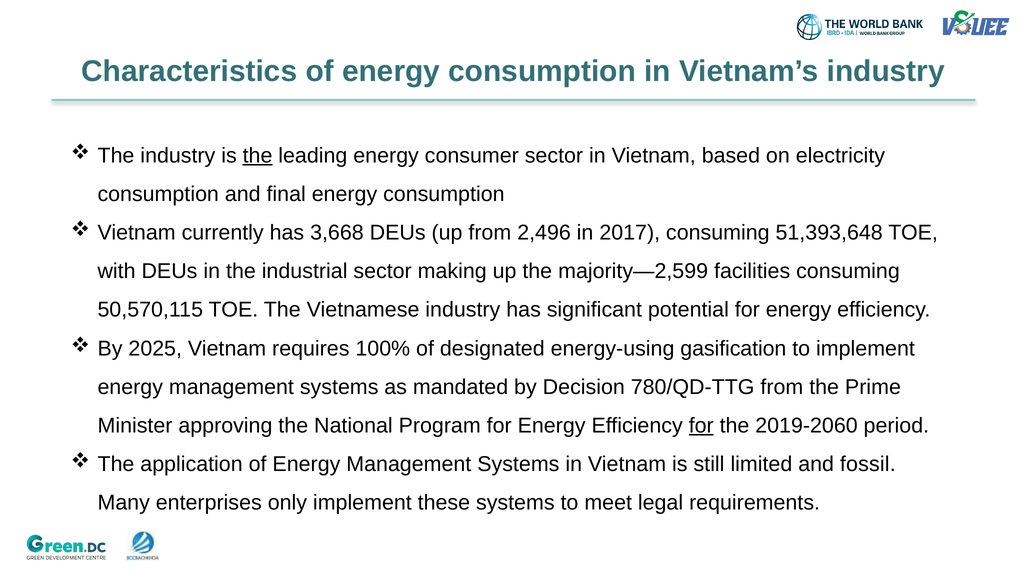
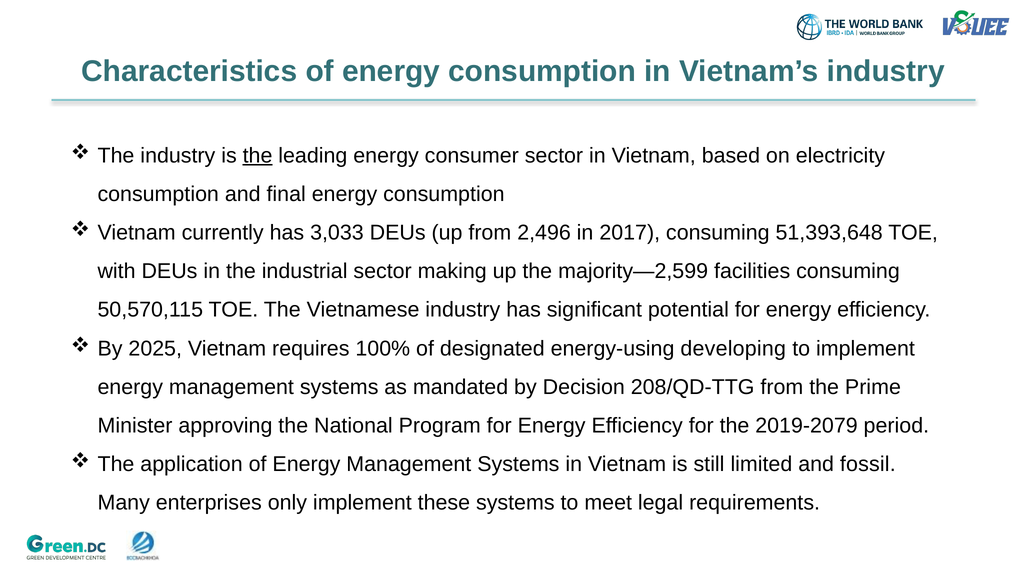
3,668: 3,668 -> 3,033 (337, 233)
gasification: gasification -> developing (733, 348)
780/QD-TTG: 780/QD-TTG -> 208/QD-TTG (693, 387)
for underline: present -> none (701, 425)
2019-2060: 2019-2060 -> 2019-2079 (806, 425)
